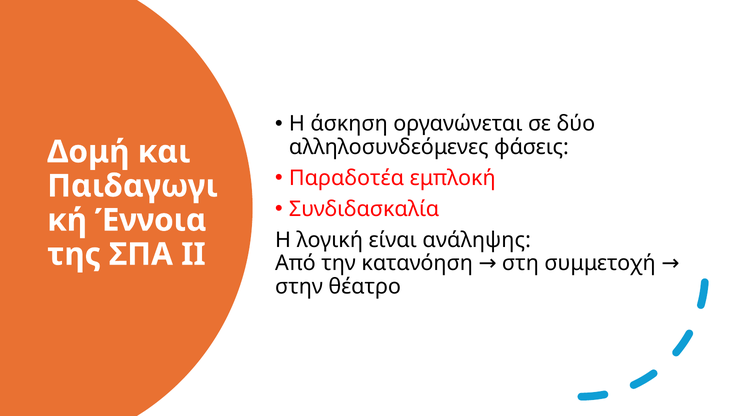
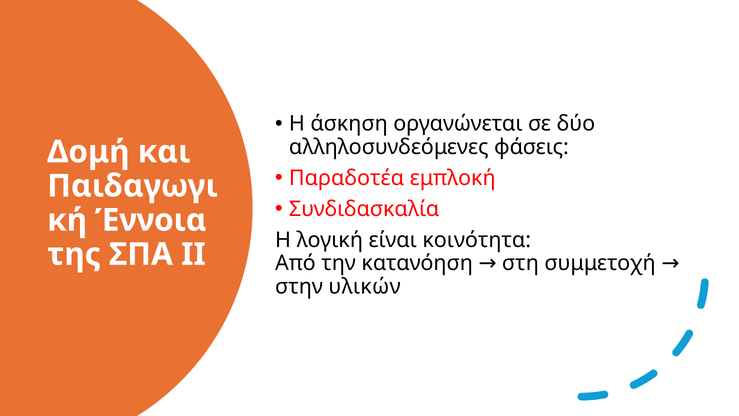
ανάληψης: ανάληψης -> κοινότητα (477, 240)
θέατρο: θέατρο -> υλικών (365, 286)
